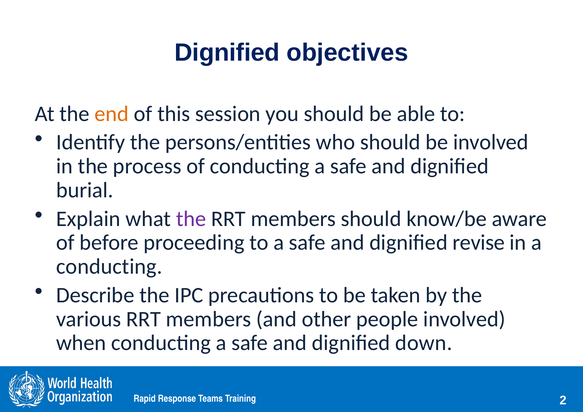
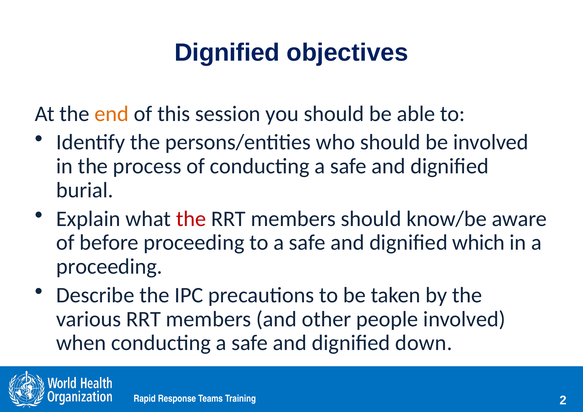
the colour: purple -> red (191, 219)
revise: revise -> which (479, 243)
conducting: conducting -> proceeding (109, 267)
